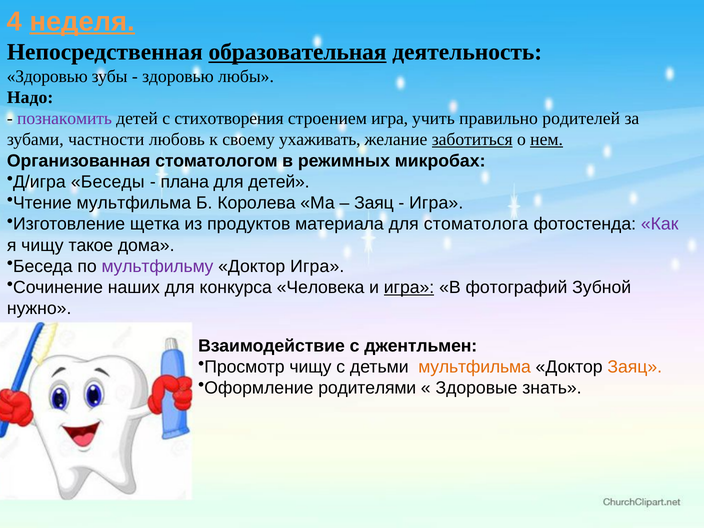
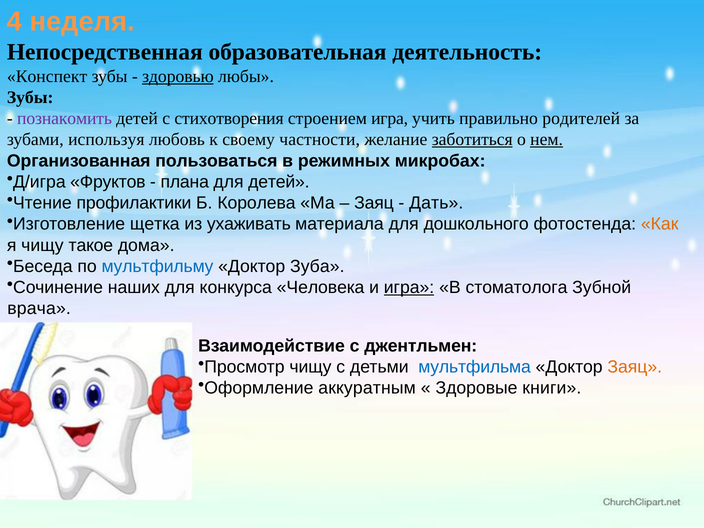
неделя underline: present -> none (82, 22)
образовательная underline: present -> none (298, 52)
Здоровью: Здоровью -> Конспект (47, 76)
здоровью underline: none -> present (178, 76)
Надо: Надо -> Зубы (30, 97)
частности: частности -> используя (106, 140)
ухаживать: ухаживать -> частности (320, 140)
стоматологом: стоматологом -> пользоваться (216, 161)
Беседы: Беседы -> Фруктов (108, 182)
Чтение мультфильма: мультфильма -> профилактики (134, 203)
Игра: Игра -> Дать (436, 203)
продуктов: продуктов -> ухаживать (249, 224)
стоматолога: стоматолога -> дошкольного (476, 224)
Как colour: purple -> orange (660, 224)
мультфильму colour: purple -> blue (158, 266)
Доктор Игра: Игра -> Зуба (317, 266)
фотографий: фотографий -> стоматолога (516, 287)
нужно: нужно -> врача (39, 309)
мультфильма colour: orange -> blue (475, 367)
родителями: родителями -> аккуратным (367, 388)
знать: знать -> книги (552, 388)
